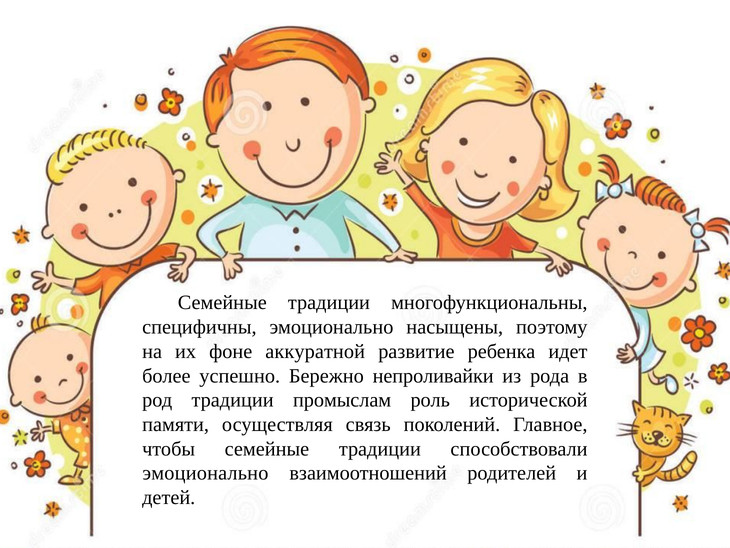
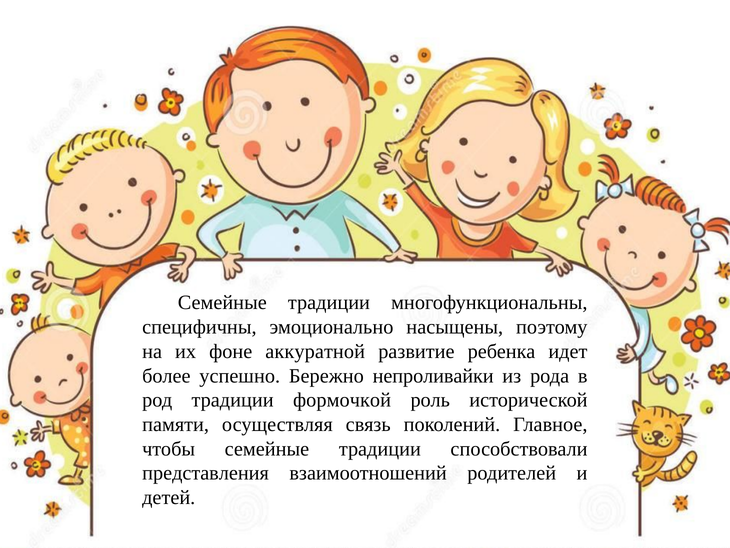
промыслам: промыслам -> формочкой (342, 400)
эмоционально: эмоционально -> представления (206, 473)
